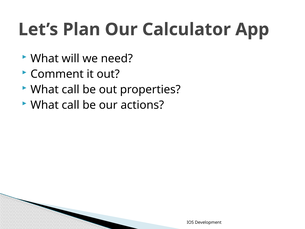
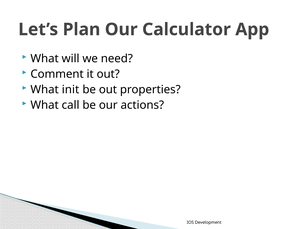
call: call -> init (71, 89)
